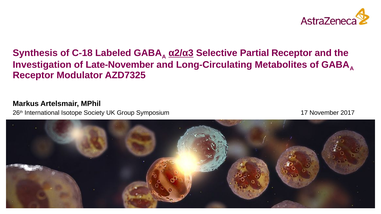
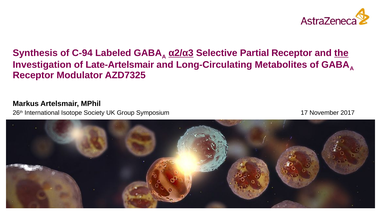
C-18: C-18 -> C-94 (82, 53)
the underline: none -> present (341, 53)
Late-November: Late-November -> Late-Artelsmair (120, 65)
